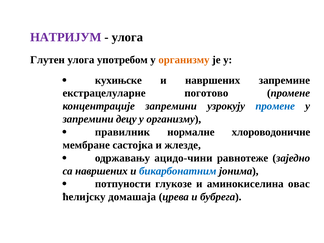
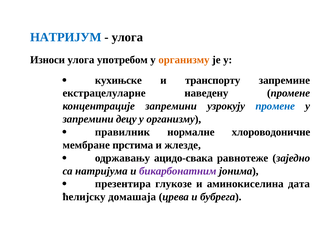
НАТРИЈУМ colour: purple -> blue (66, 37)
Глутен: Глутен -> Износи (48, 60)
и навршених: навршених -> транспорту (213, 80)
поготово: поготово -> наведену (206, 93)
састојка: састојка -> прстима (133, 145)
ацидо-чини: ацидо-чини -> ацидо-свака (184, 158)
са навршених: навршених -> натријума (101, 171)
бикарбонатним colour: blue -> purple (178, 171)
потпуности: потпуности -> презентира (123, 184)
овас: овас -> дата (299, 184)
